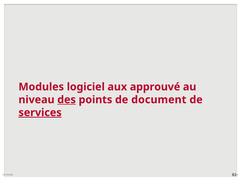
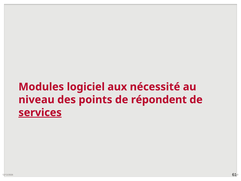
approuvé: approuvé -> nécessité (155, 87)
des underline: present -> none (67, 100)
document: document -> répondent (159, 100)
